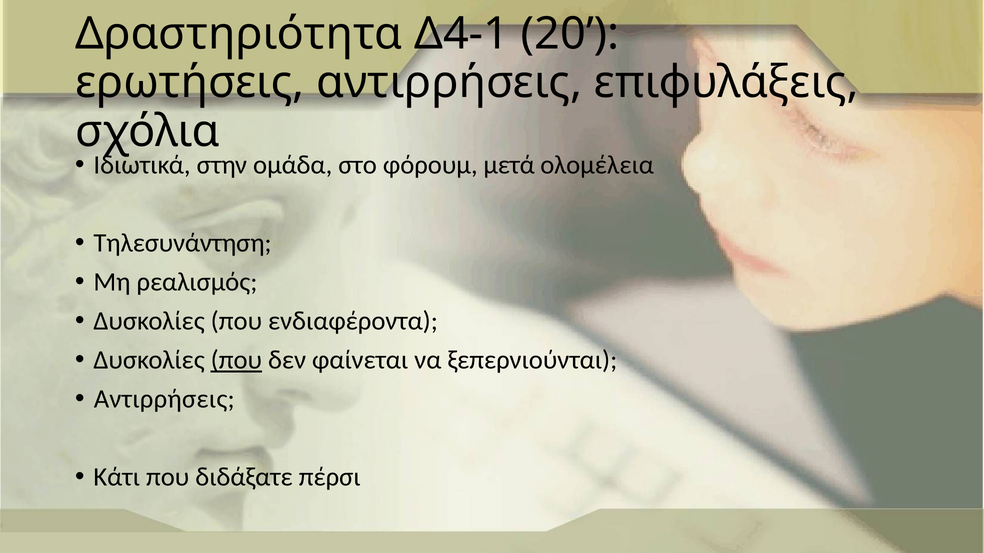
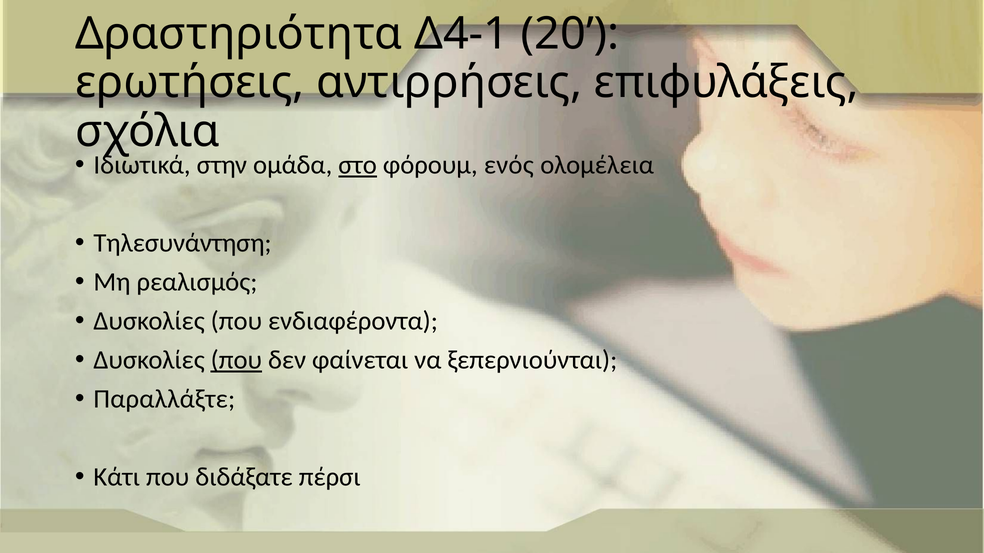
στο underline: none -> present (358, 165)
μετά: μετά -> ενός (509, 165)
Αντιρρήσεις: Αντιρρήσεις -> Παραλλάξτε (164, 399)
